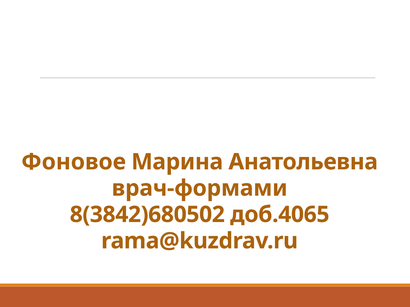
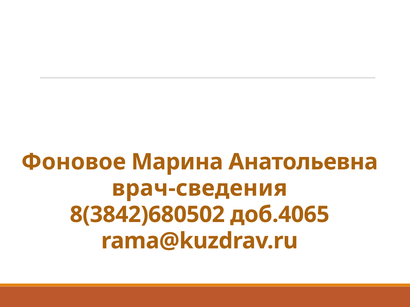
врач-формами: врач-формами -> врач-сведения (199, 189)
